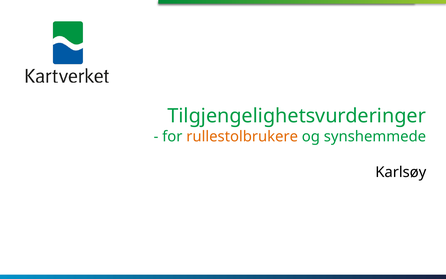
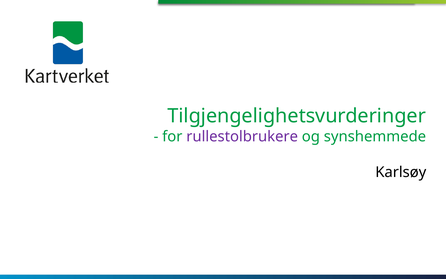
rullestolbrukere colour: orange -> purple (242, 136)
